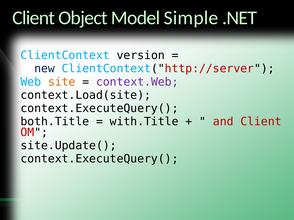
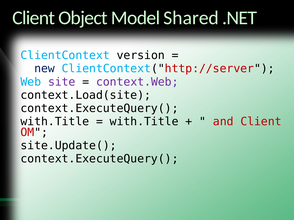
Simple: Simple -> Shared (191, 18)
site colour: orange -> purple (62, 82)
both.Title: both.Title -> with.Title (55, 122)
